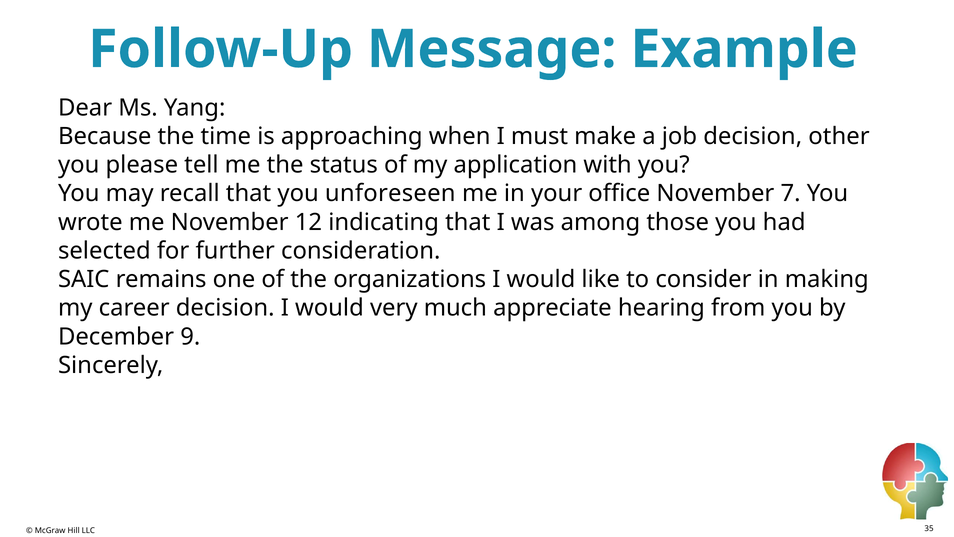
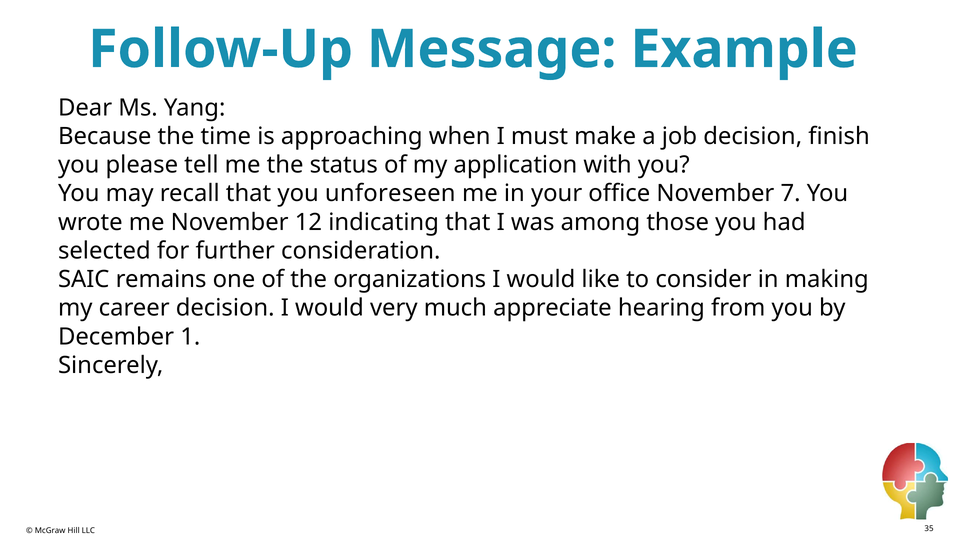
other: other -> finish (839, 136)
9: 9 -> 1 (190, 337)
